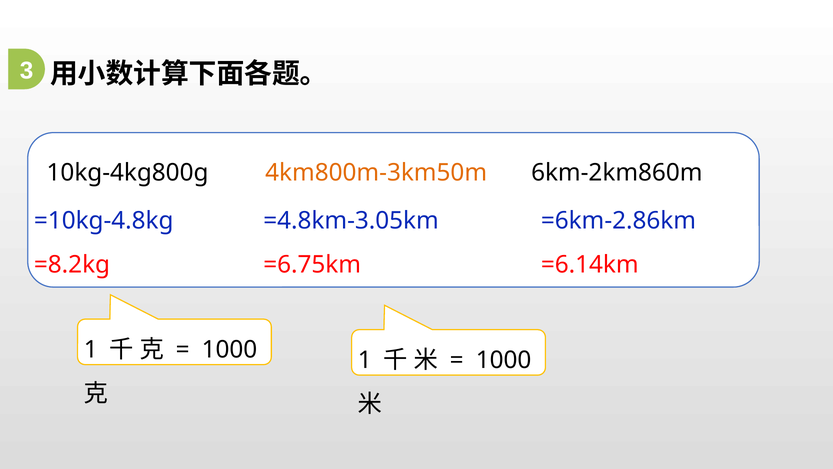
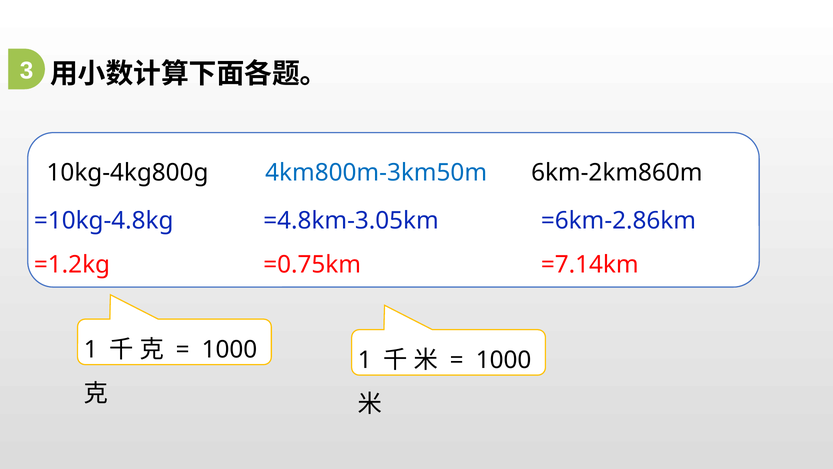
4km800m-3km50m colour: orange -> blue (376, 173)
=8.2kg: =8.2kg -> =1.2kg (72, 264)
=6.75km: =6.75km -> =0.75km (312, 264)
=6.14km: =6.14km -> =7.14km (590, 264)
